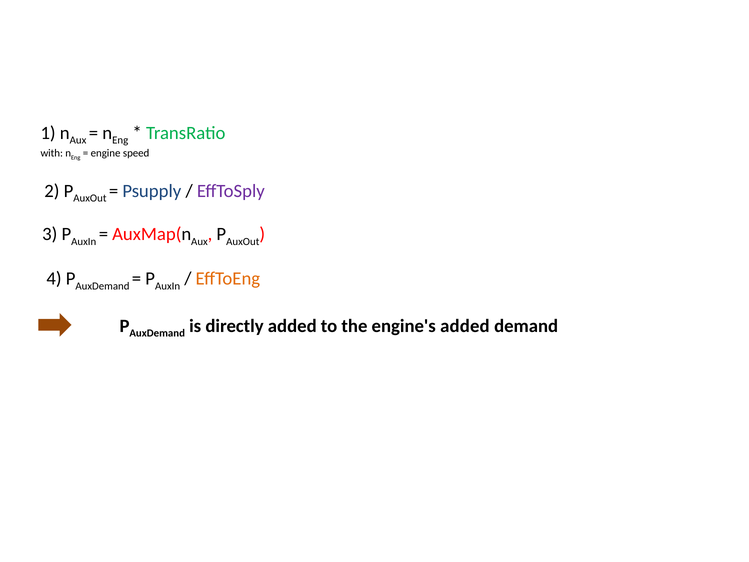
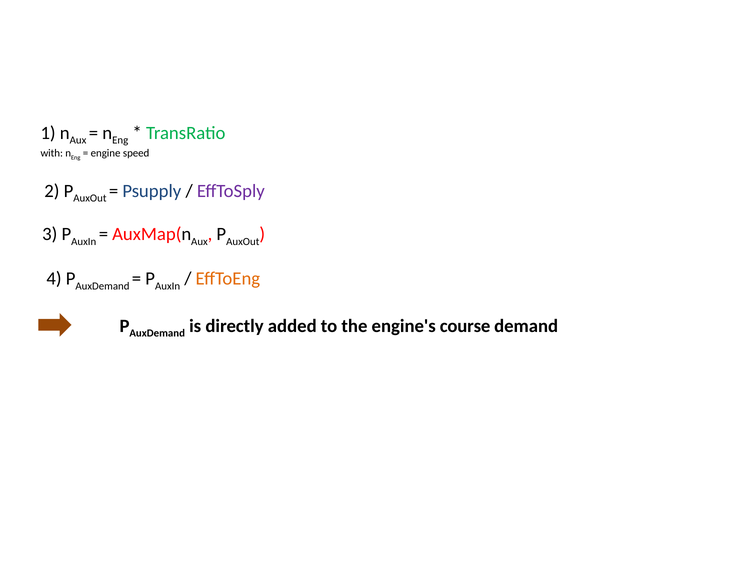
engine's added: added -> course (465, 326)
